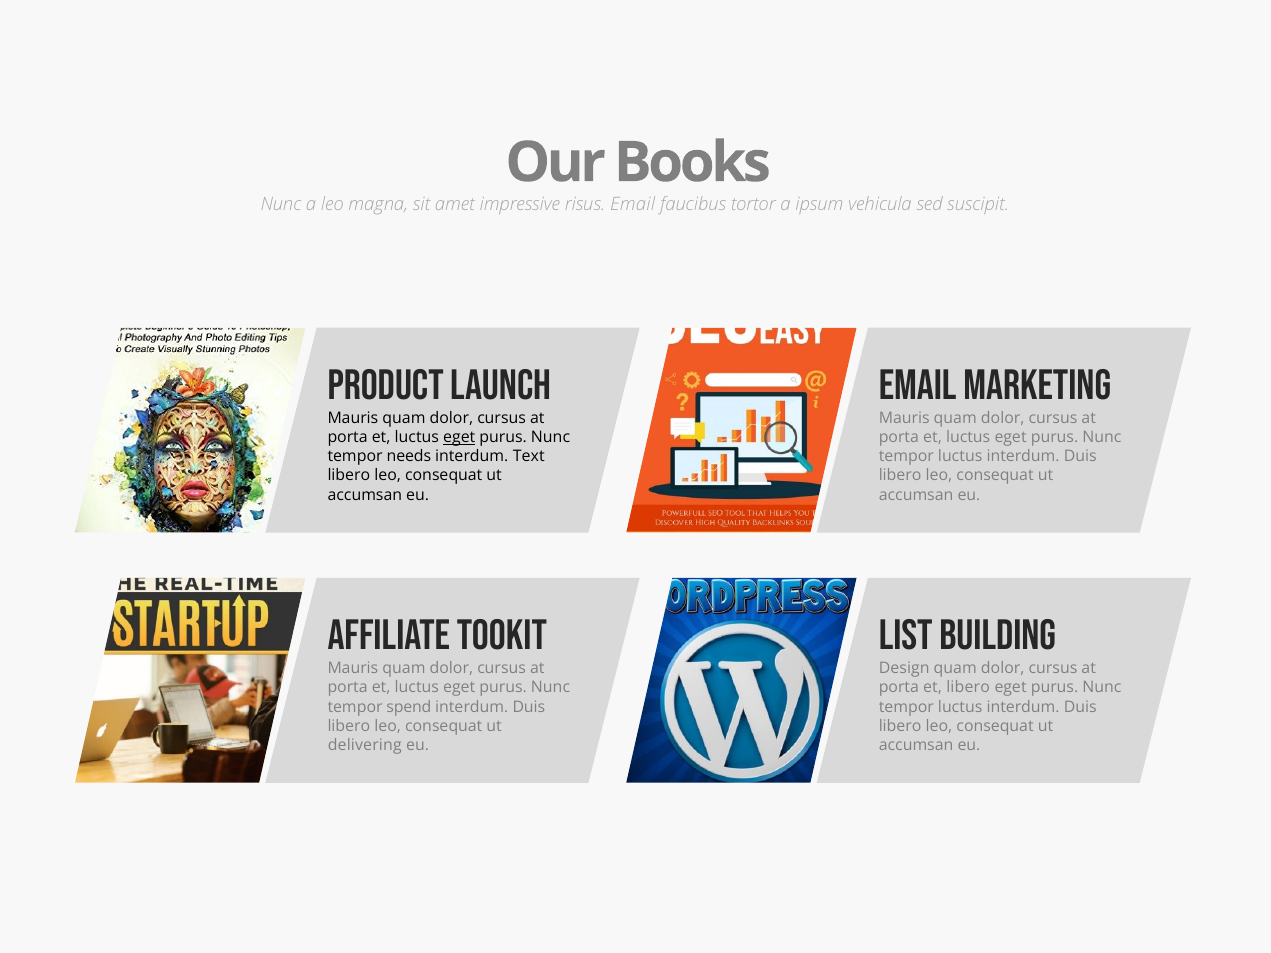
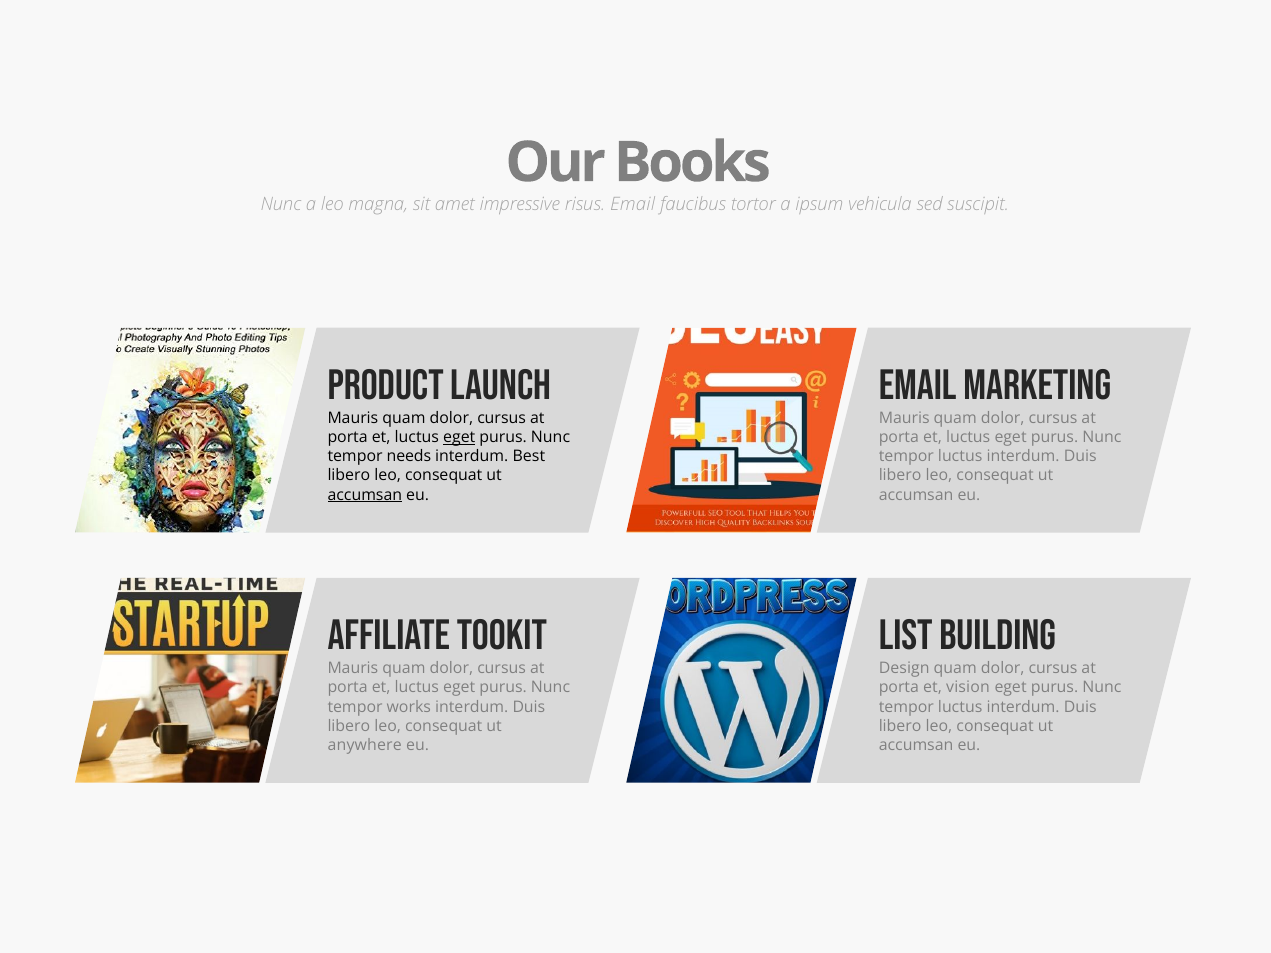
Text: Text -> Best (529, 457)
accumsan underline: none -> present (365, 495)
et libero: libero -> vision (968, 688)
spend: spend -> works (409, 707)
delivering: delivering -> anywhere (365, 745)
